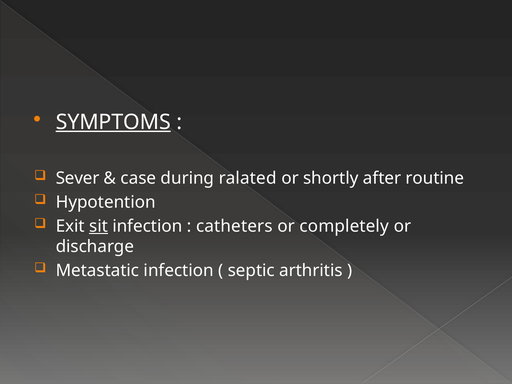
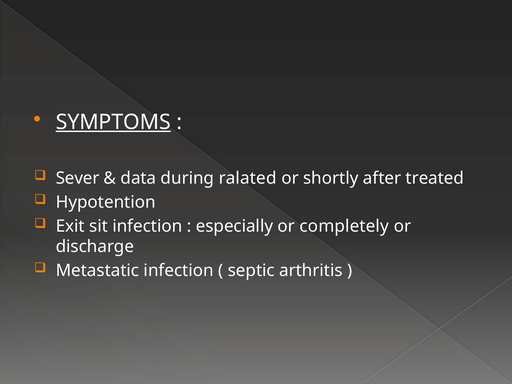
case: case -> data (138, 178)
routine: routine -> treated (435, 178)
sit underline: present -> none (99, 226)
catheters: catheters -> especially (234, 226)
